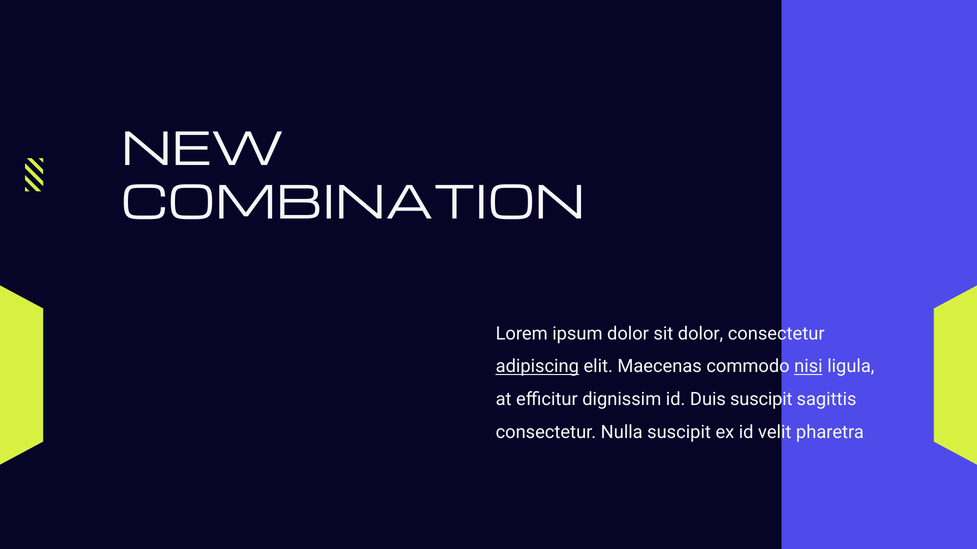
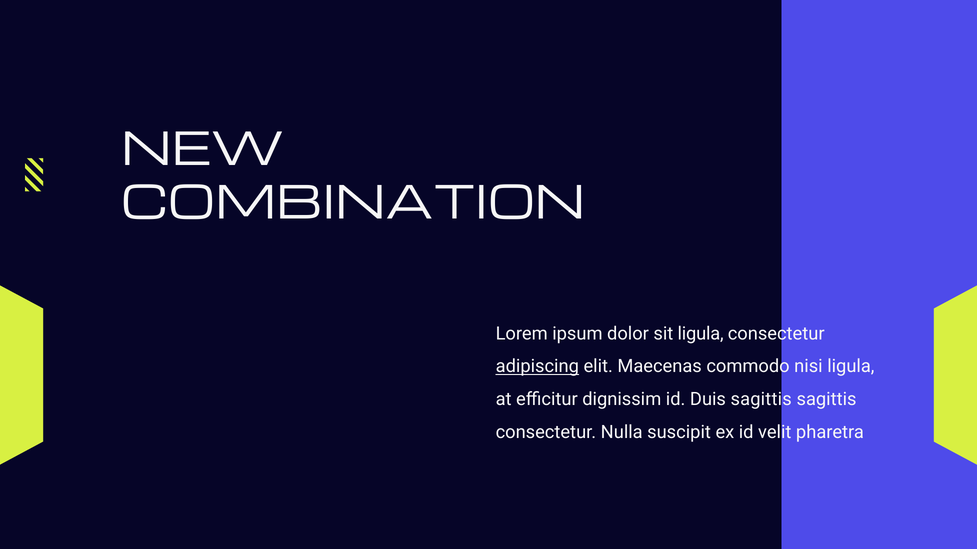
sit dolor: dolor -> ligula (701, 334)
nisi underline: present -> none (808, 367)
Duis suscipit: suscipit -> sagittis (761, 400)
